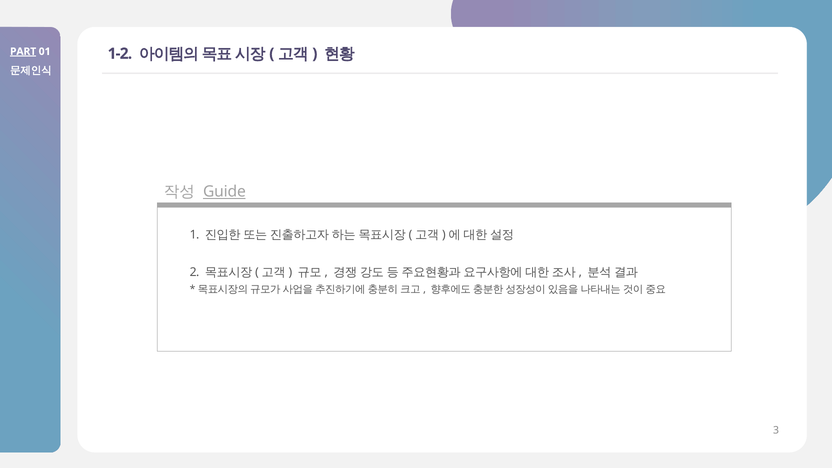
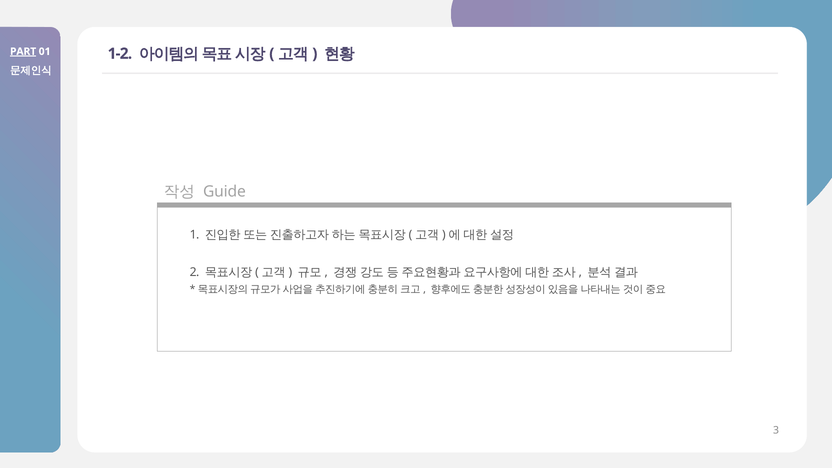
Guide underline: present -> none (224, 192)
